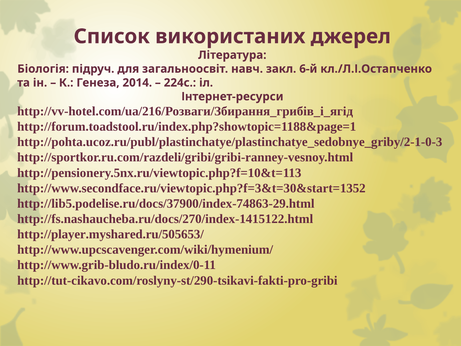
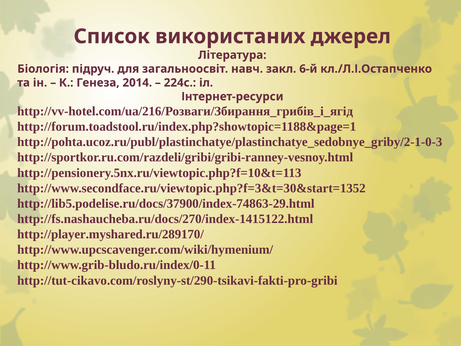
http://player.myshared.ru/505653/: http://player.myshared.ru/505653/ -> http://player.myshared.ru/289170/ (111, 234)
